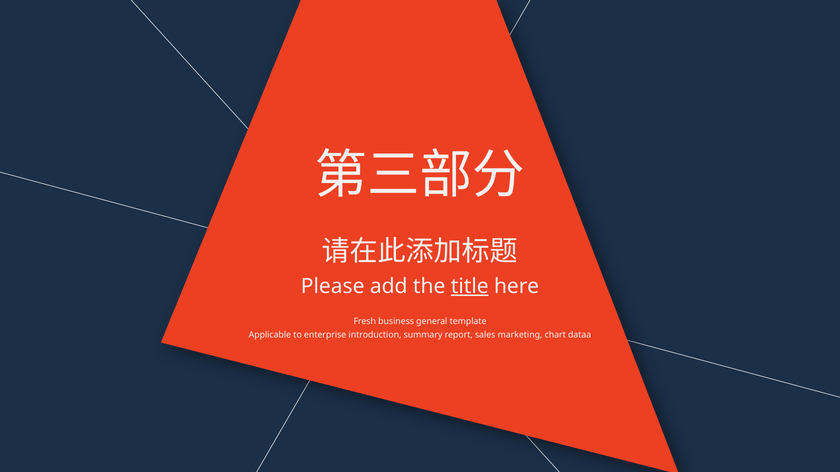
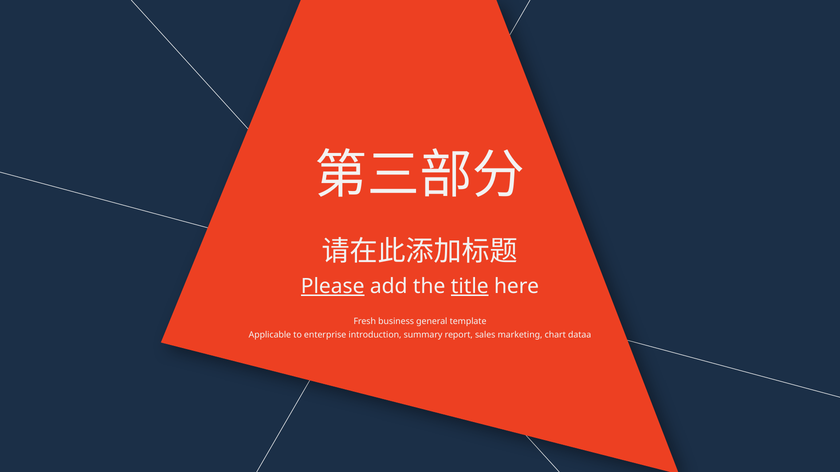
Please underline: none -> present (333, 287)
